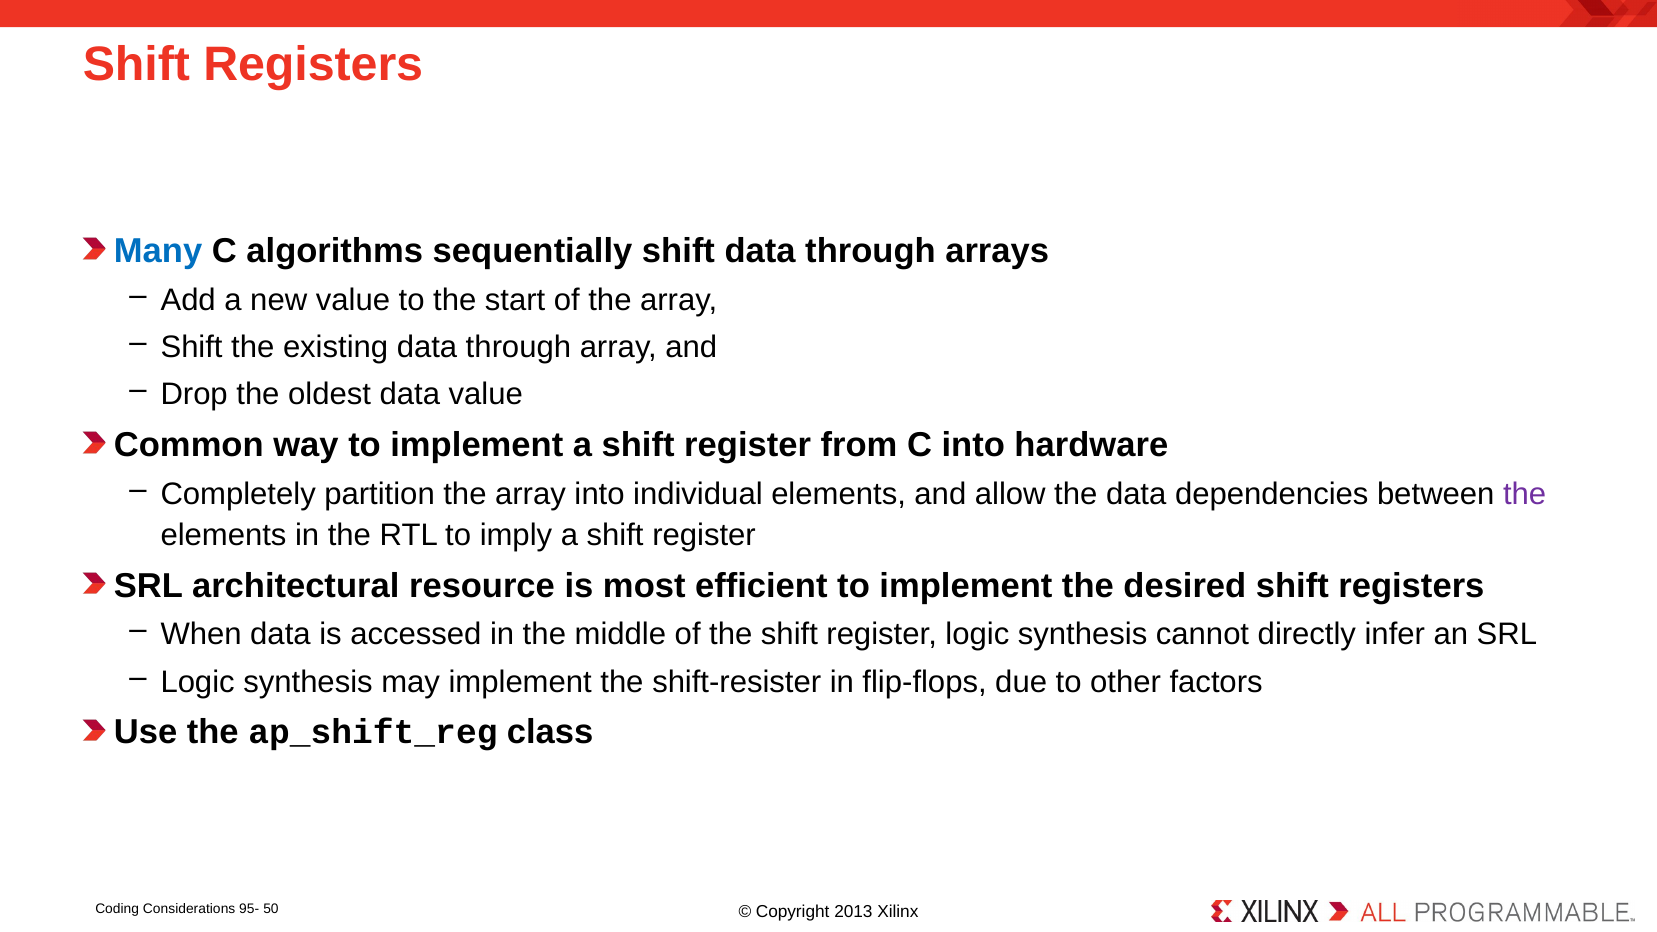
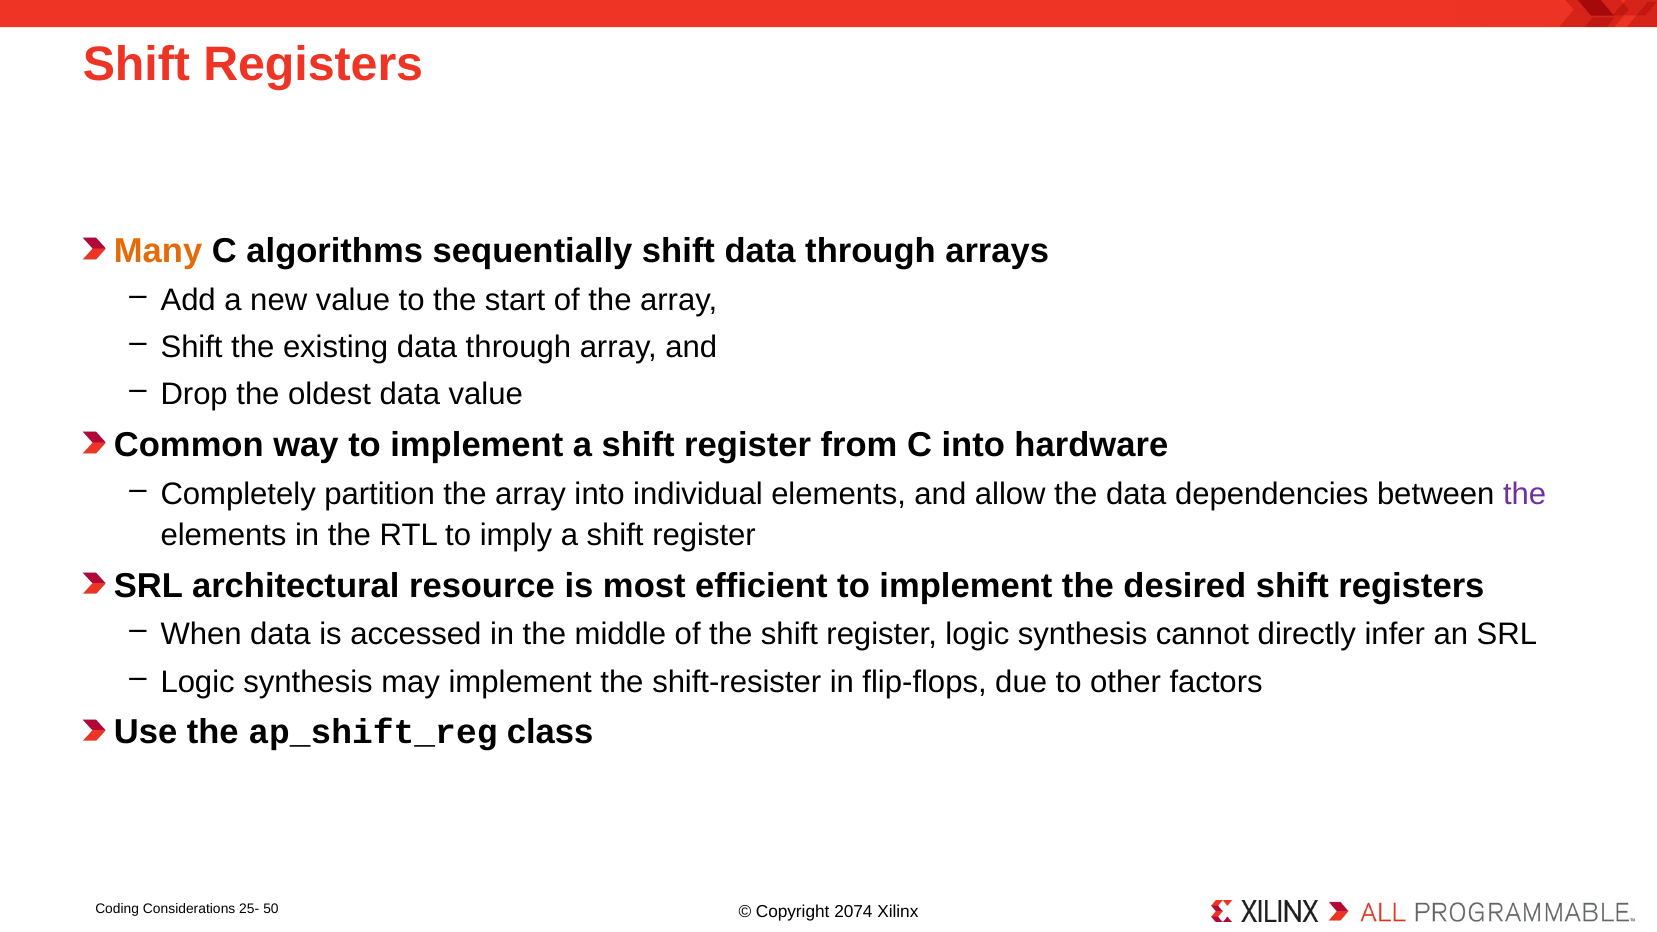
Many colour: blue -> orange (158, 251)
95-: 95- -> 25- (249, 910)
2013: 2013 -> 2074 (853, 912)
